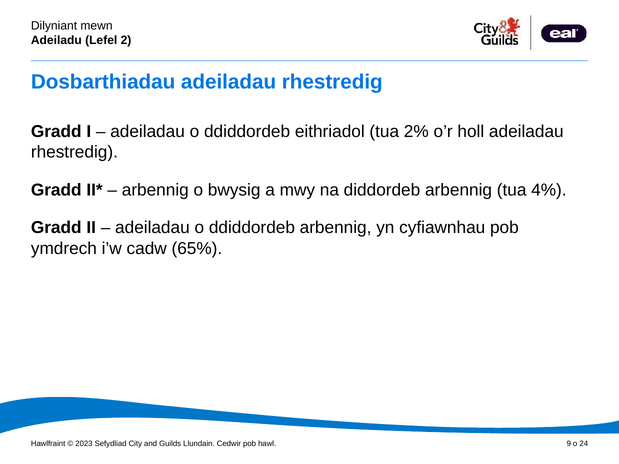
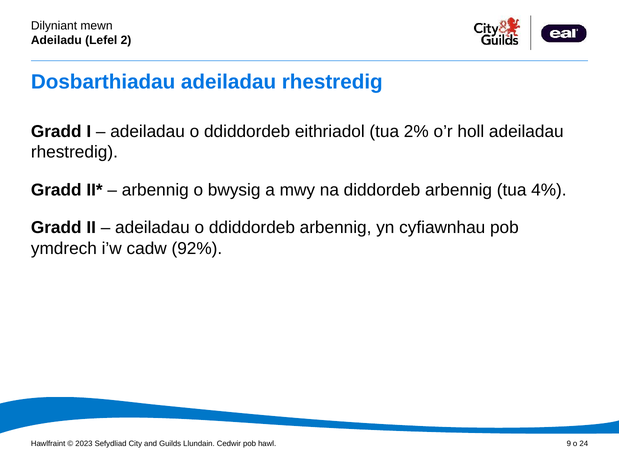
65%: 65% -> 92% (197, 249)
